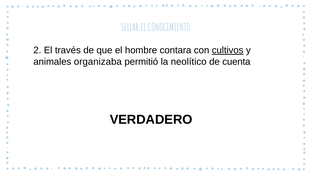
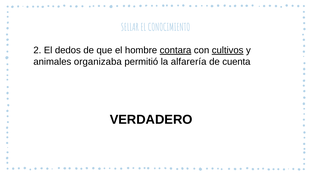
través: través -> dedos (68, 50)
contara underline: none -> present (176, 50)
neolítico: neolítico -> alfarería (189, 62)
